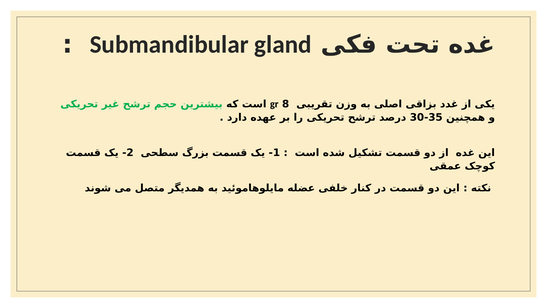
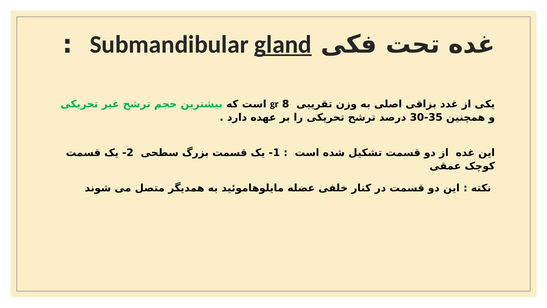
gland underline: none -> present (283, 44)
